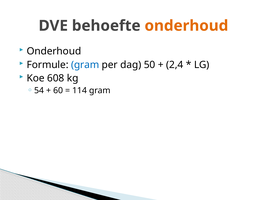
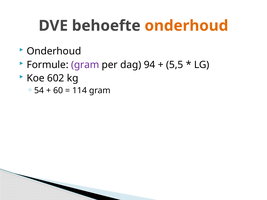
gram colour: blue -> purple (85, 65)
50: 50 -> 94 (150, 65)
2,4: 2,4 -> 5,5 (175, 65)
608: 608 -> 602 (56, 78)
